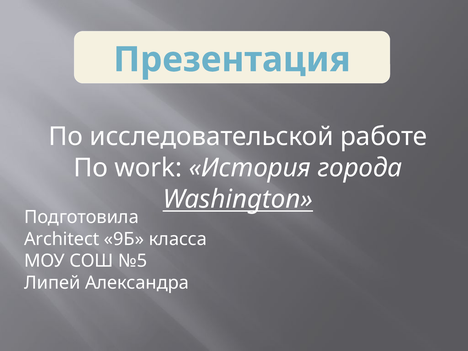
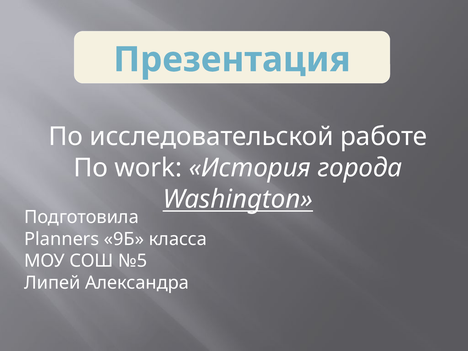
Architect: Architect -> Planners (62, 239)
